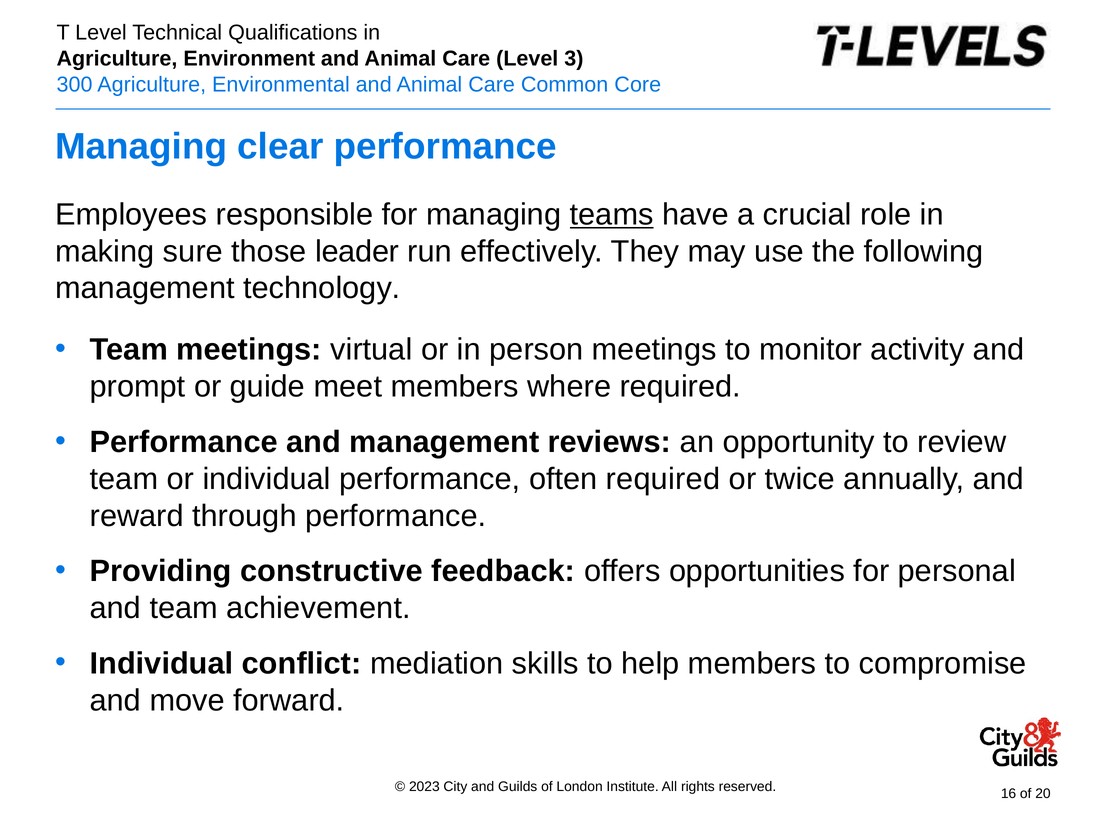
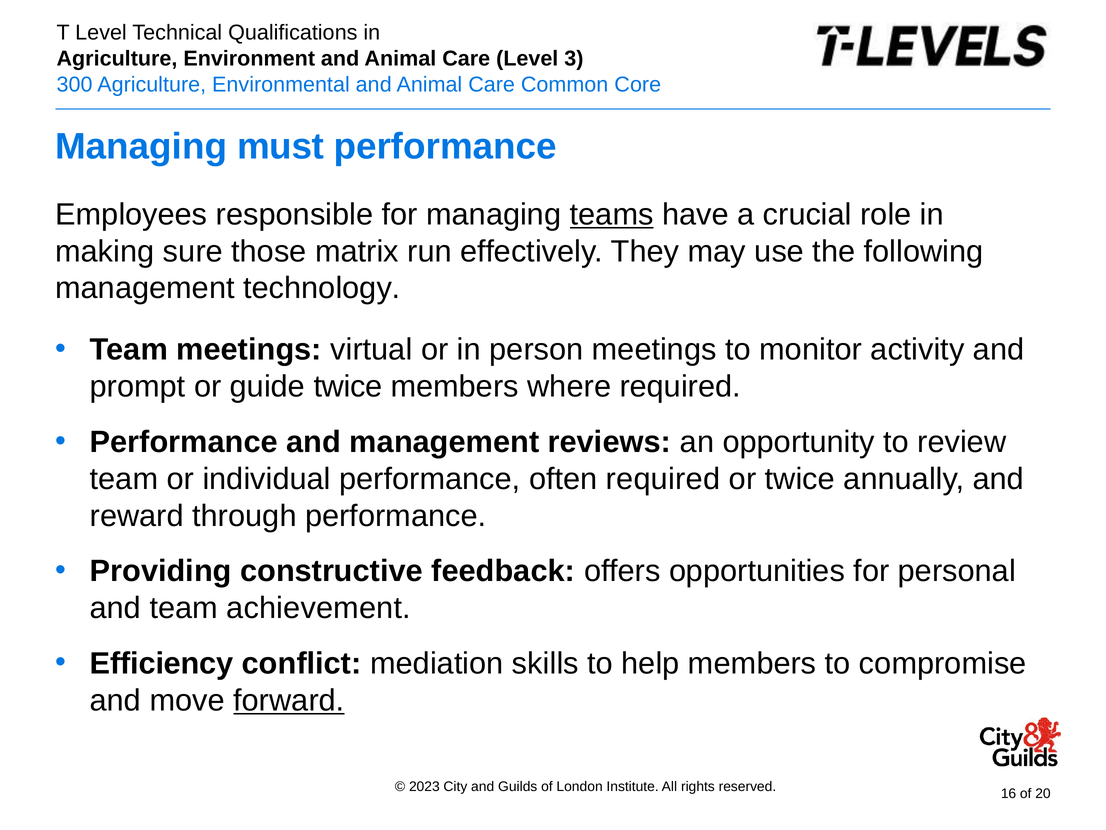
clear: clear -> must (281, 147)
leader: leader -> matrix (357, 251)
guide meet: meet -> twice (348, 386)
Individual: Individual -> Efficiency (162, 663)
forward underline: none -> present (289, 700)
